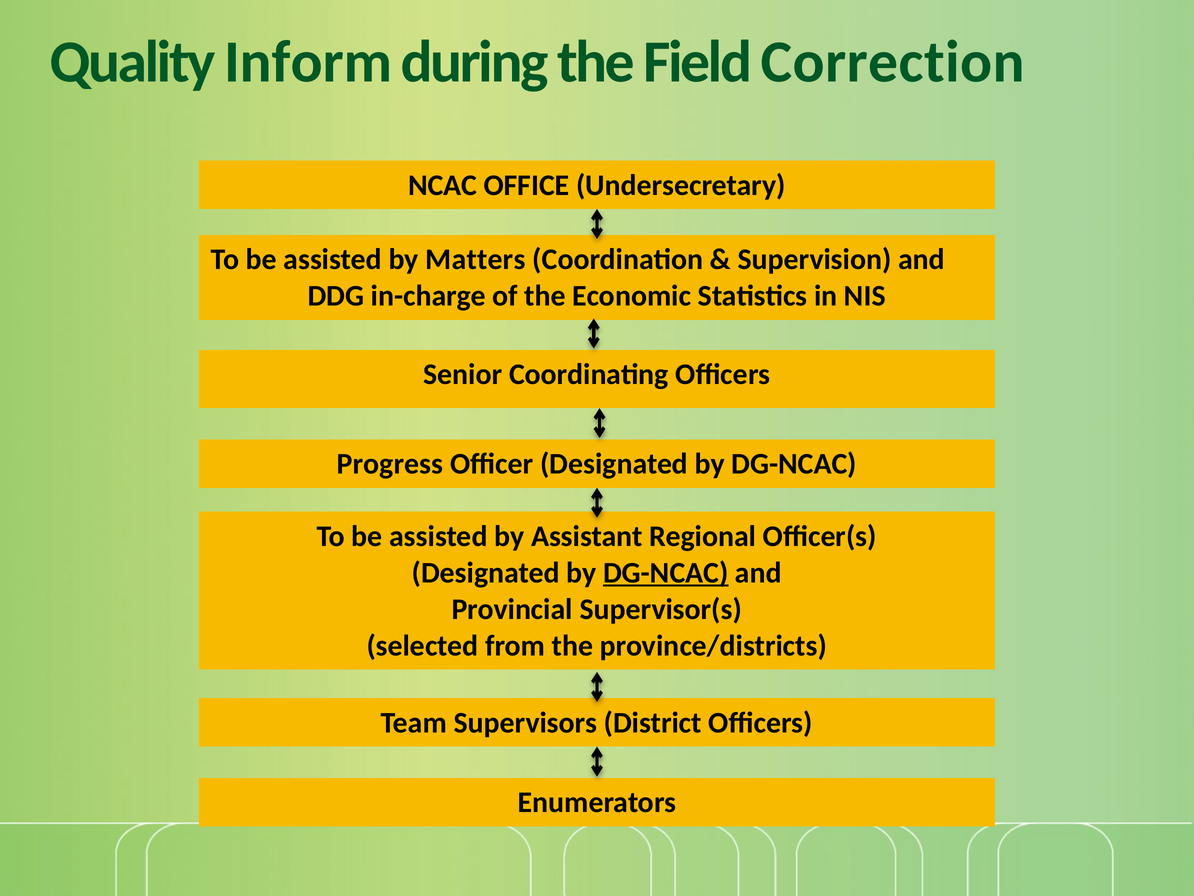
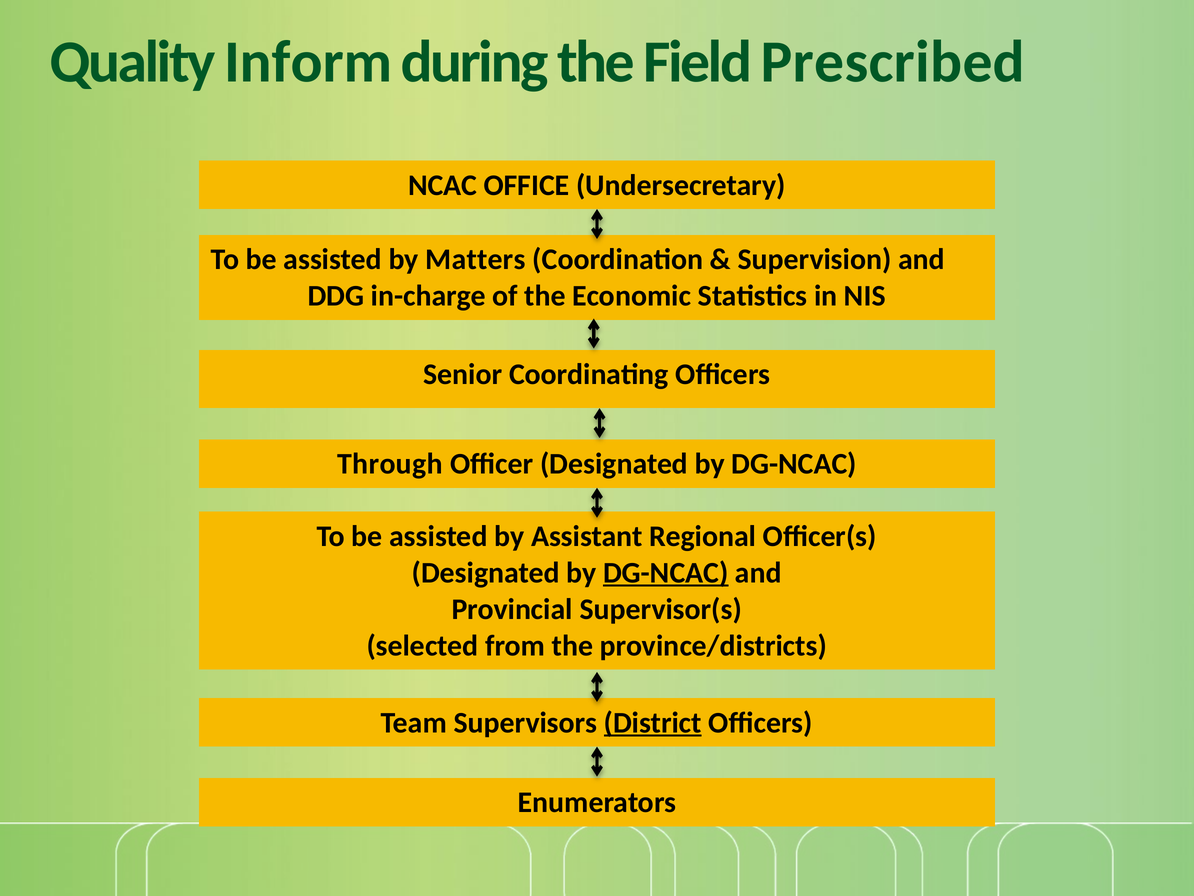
Correction: Correction -> Prescribed (893, 62)
Progress: Progress -> Through (390, 464)
District underline: none -> present (653, 722)
